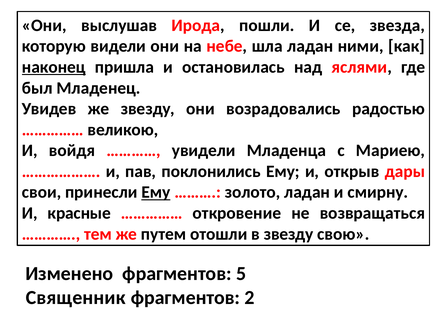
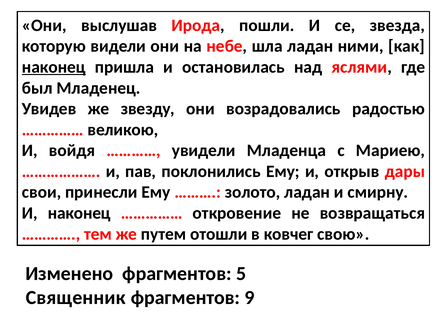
Ему underline: present -> none (156, 192)
И красные: красные -> наконец (79, 213)
в звезду: звезду -> ковчег (289, 234)
2: 2 -> 9 (250, 298)
